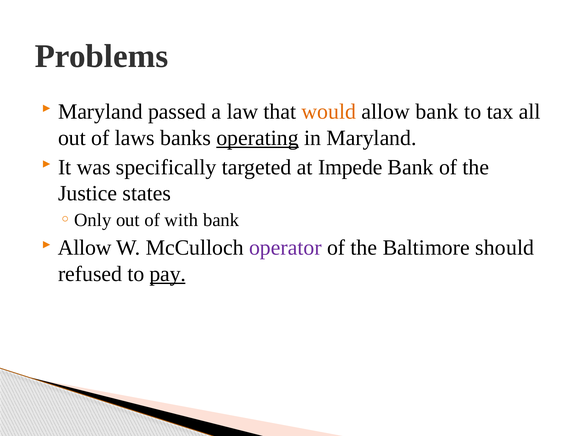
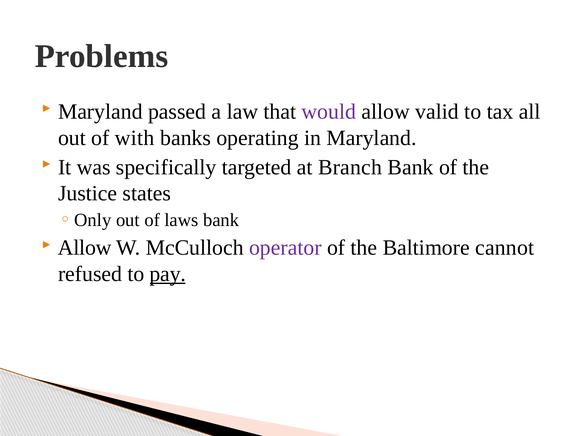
would colour: orange -> purple (329, 112)
allow bank: bank -> valid (437, 112)
laws: laws -> with (135, 138)
operating underline: present -> none (258, 138)
Impede: Impede -> Branch (350, 167)
with: with -> laws (181, 220)
should: should -> cannot (505, 248)
